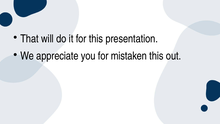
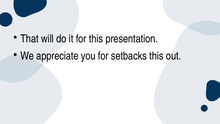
mistaken: mistaken -> setbacks (129, 56)
